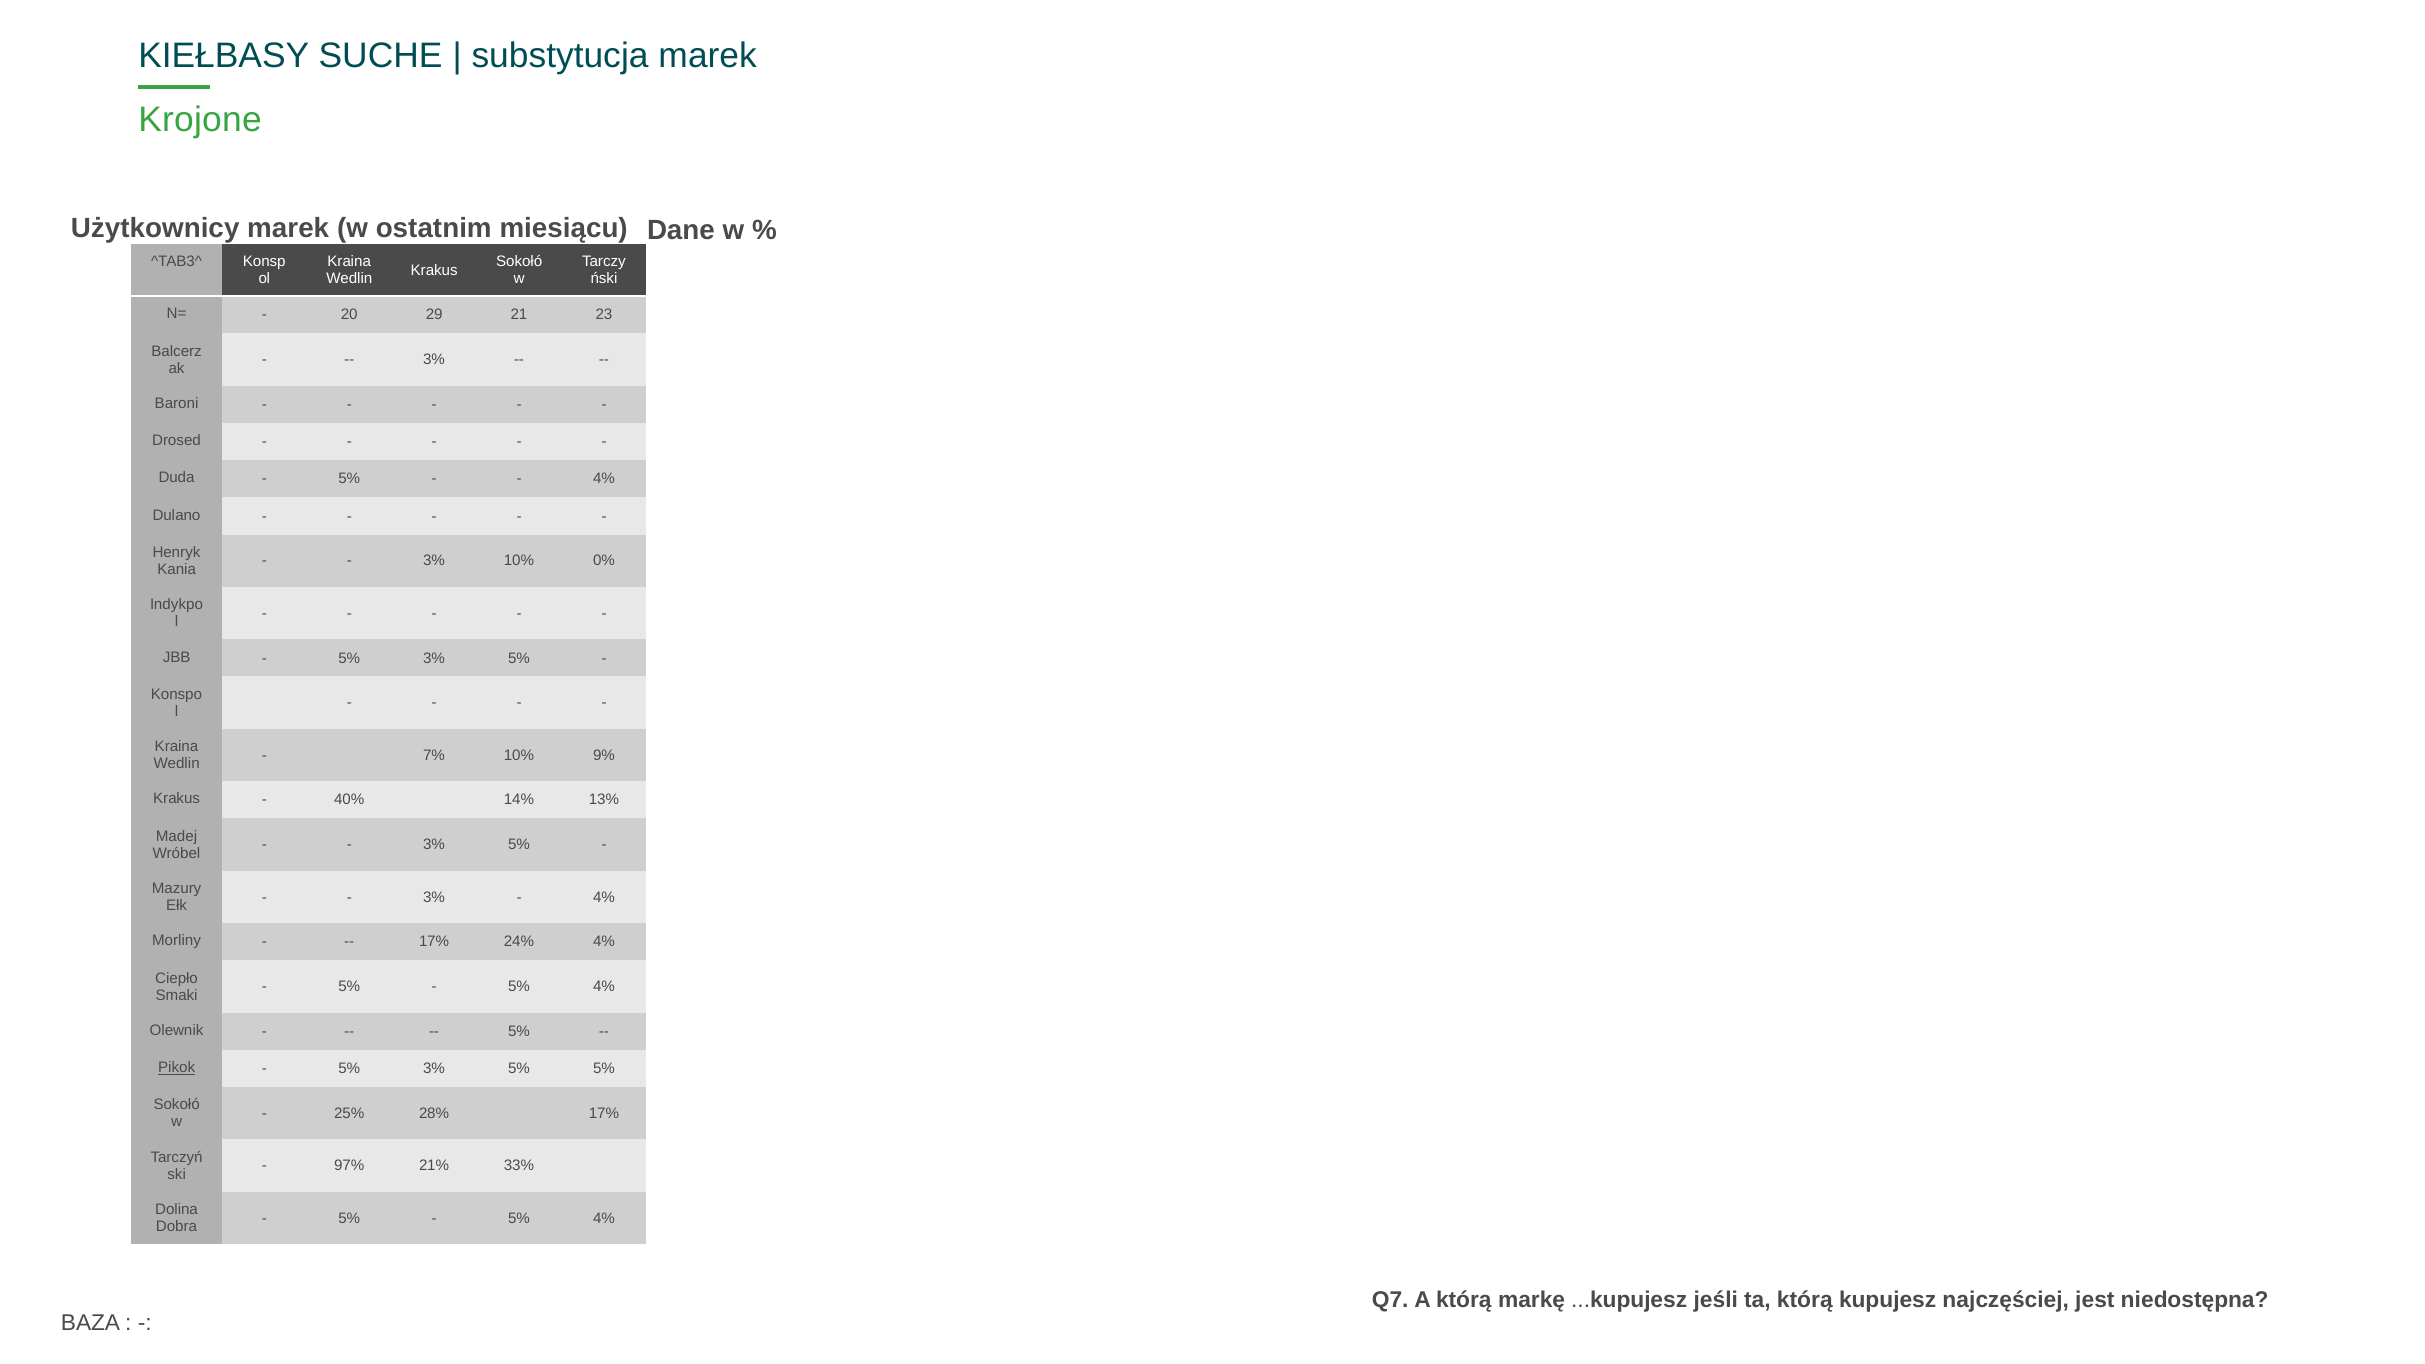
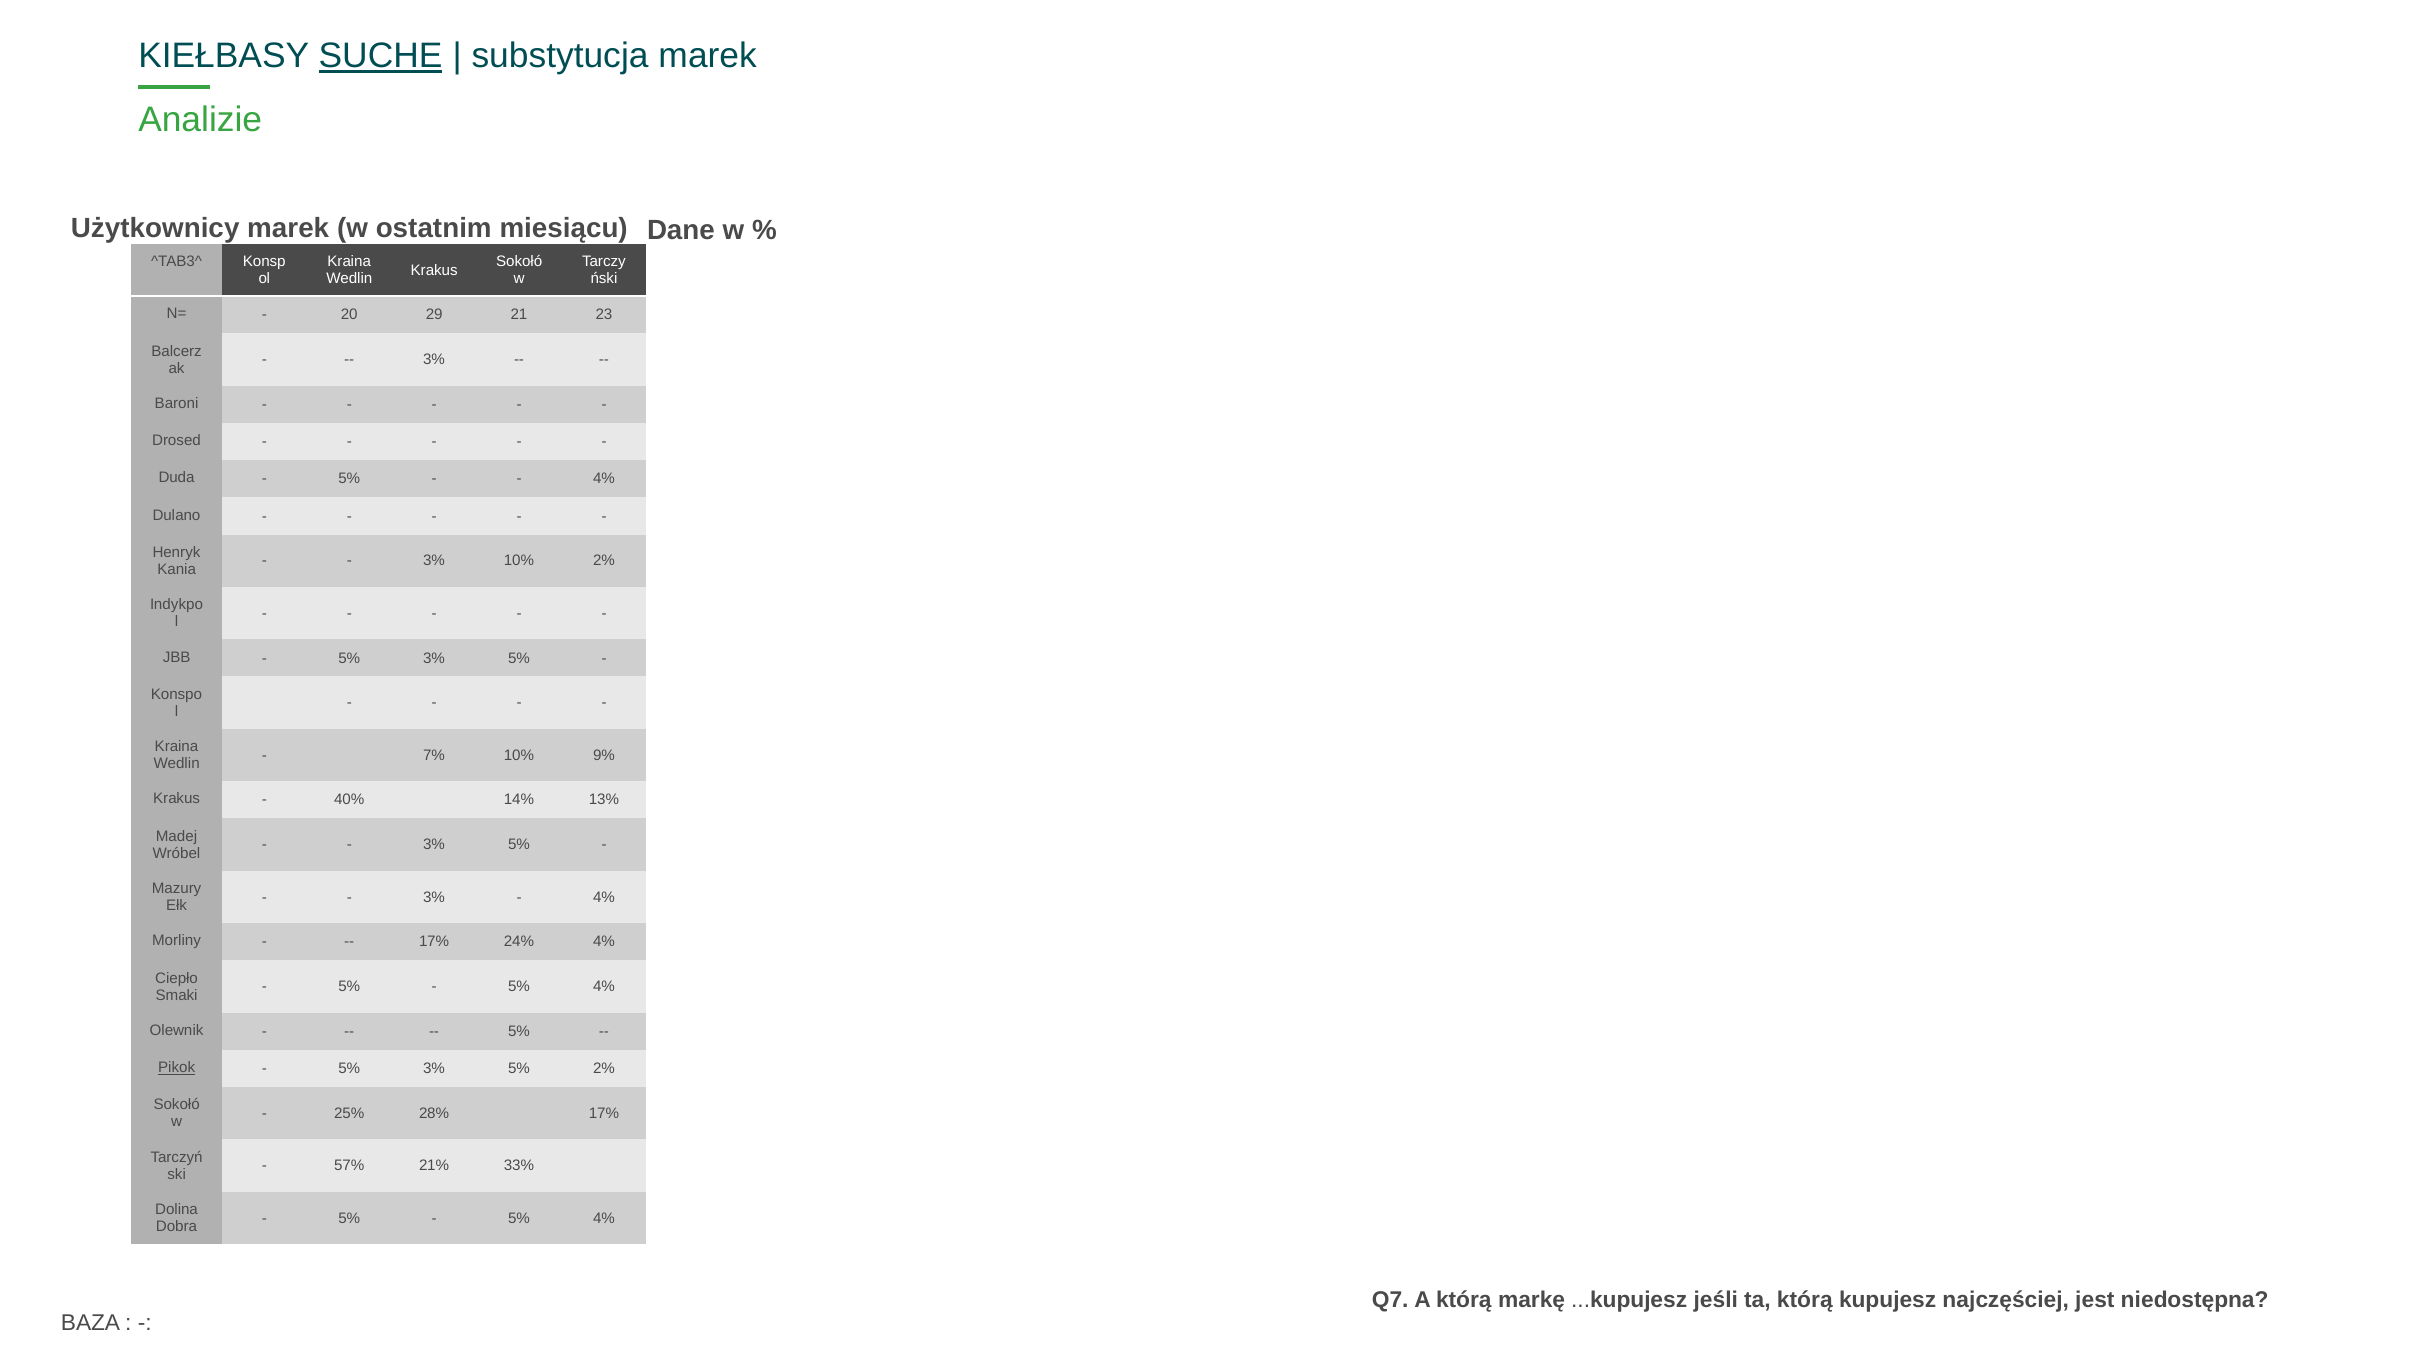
SUCHE underline: none -> present (381, 56)
Krojone: Krojone -> Analizie (200, 120)
10% 0%: 0% -> 2% (604, 561)
5% 5%: 5% -> 2% (604, 1069)
97%: 97% -> 57% (349, 1166)
